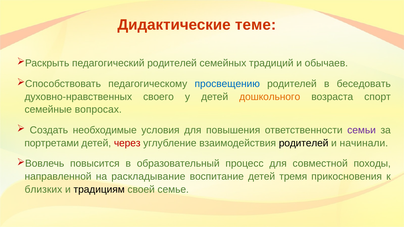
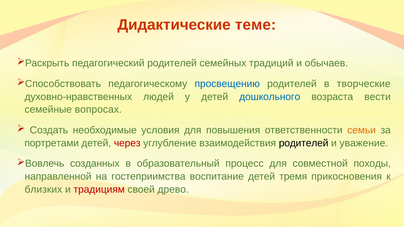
беседовать: беседовать -> творческие (364, 84)
своего: своего -> людей (159, 97)
дошкольного colour: orange -> blue (270, 97)
спорт: спорт -> вести (378, 97)
семьи colour: purple -> orange (362, 130)
начинали: начинали -> уважение (364, 143)
повысится: повысится -> созданных (95, 164)
раскладывание: раскладывание -> гостеприимства (148, 177)
традициям colour: black -> red (99, 190)
семье: семье -> древо (173, 190)
